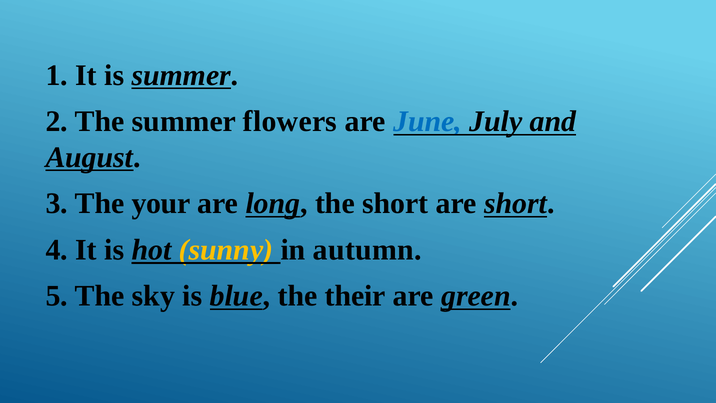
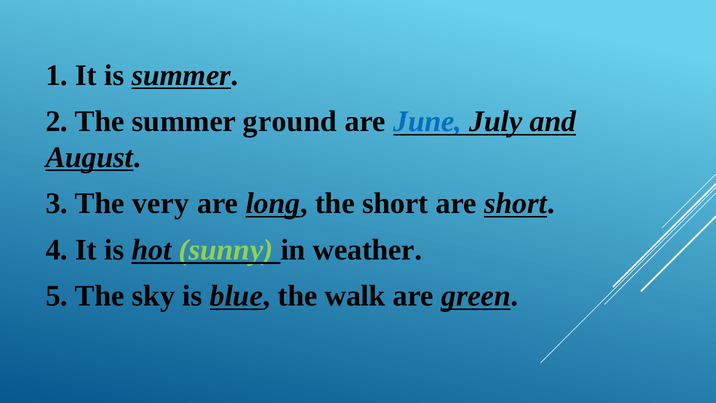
flowers: flowers -> ground (290, 121)
your: your -> very (161, 203)
sunny colour: yellow -> light green (226, 250)
autumn: autumn -> weather (367, 250)
their: their -> walk (355, 296)
